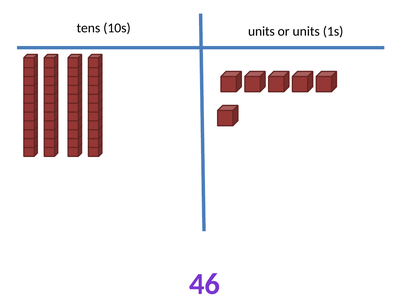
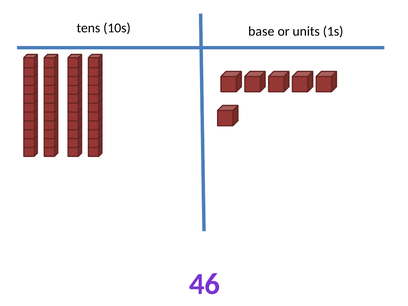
10s units: units -> base (261, 32)
